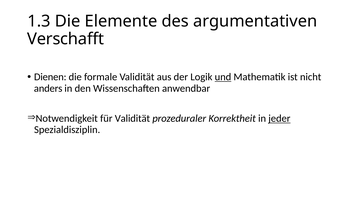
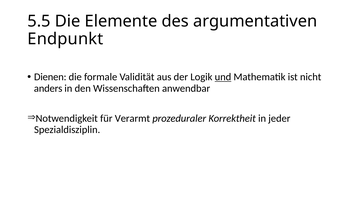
1.3: 1.3 -> 5.5 (39, 21)
Verschafft: Verschafft -> Endpunkt (65, 39)
für Validität: Validität -> Verarmt (132, 118)
jeder underline: present -> none (279, 118)
